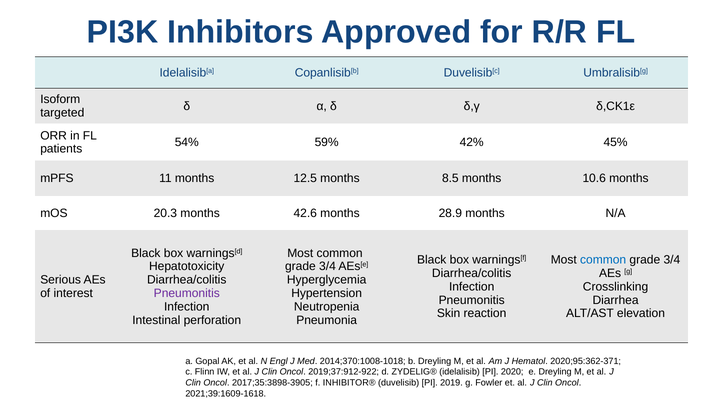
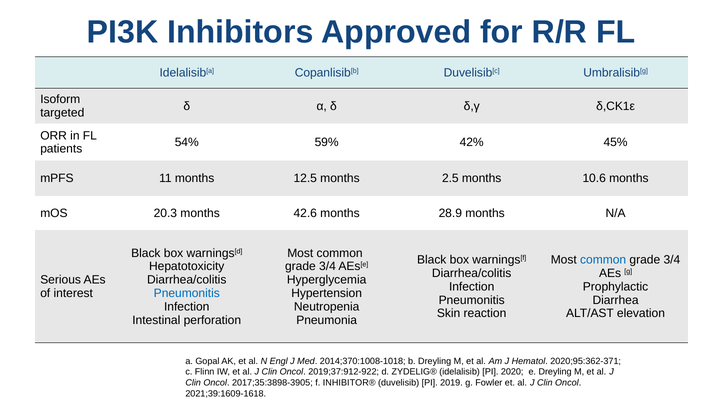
8.5: 8.5 -> 2.5 (450, 178)
Crosslinking: Crosslinking -> Prophylactic (616, 286)
Pneumonitis colour: purple -> blue (187, 293)
